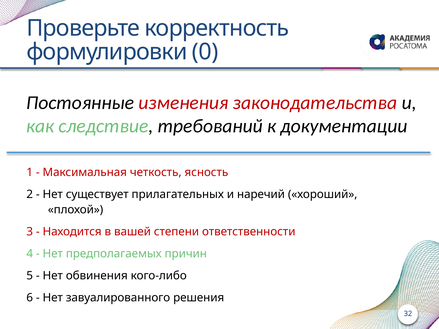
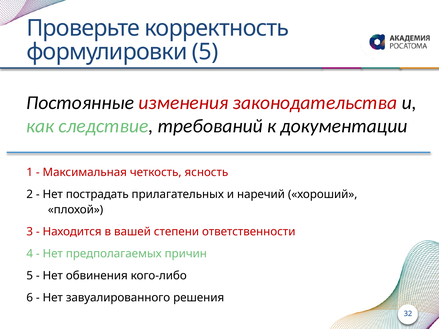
формулировки 0: 0 -> 5 (205, 52)
существует: существует -> пострадать (97, 195)
